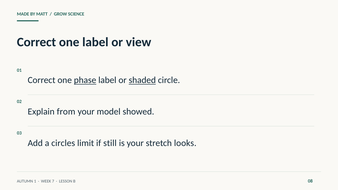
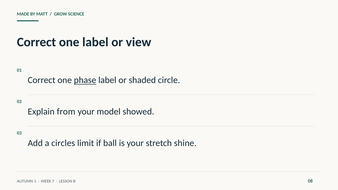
shaded underline: present -> none (142, 80)
still: still -> ball (110, 143)
looks: looks -> shine (185, 143)
